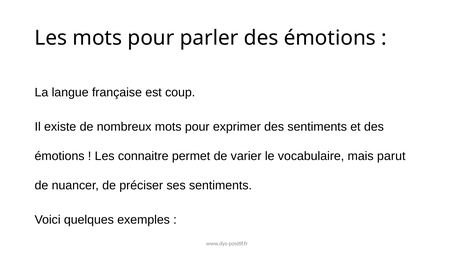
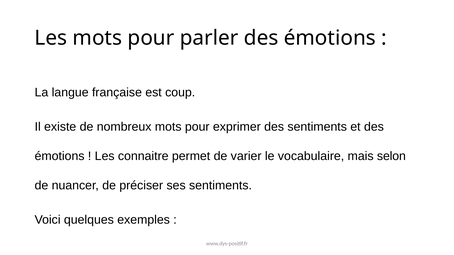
parut: parut -> selon (391, 156)
